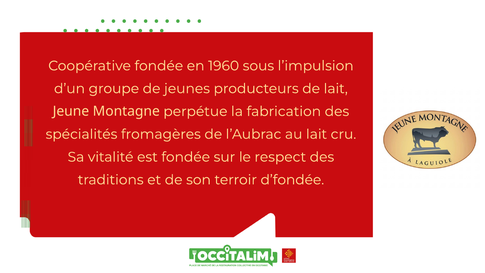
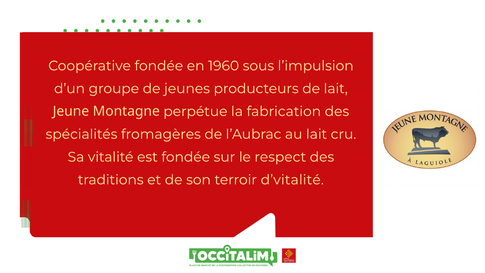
d’fondée: d’fondée -> d’vitalité (292, 180)
